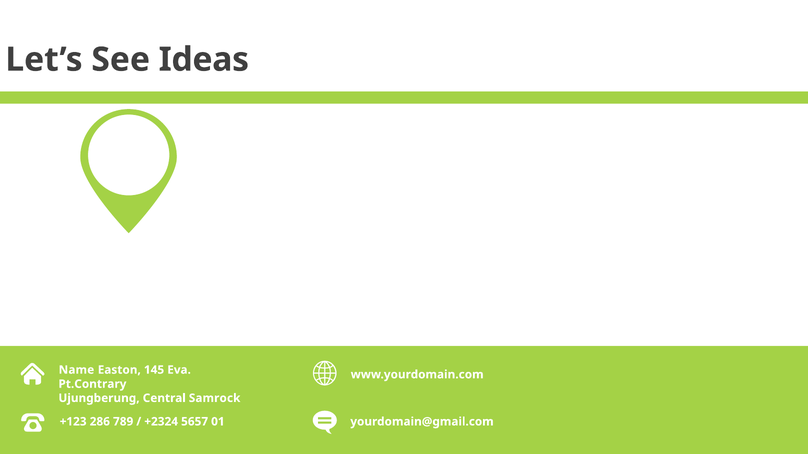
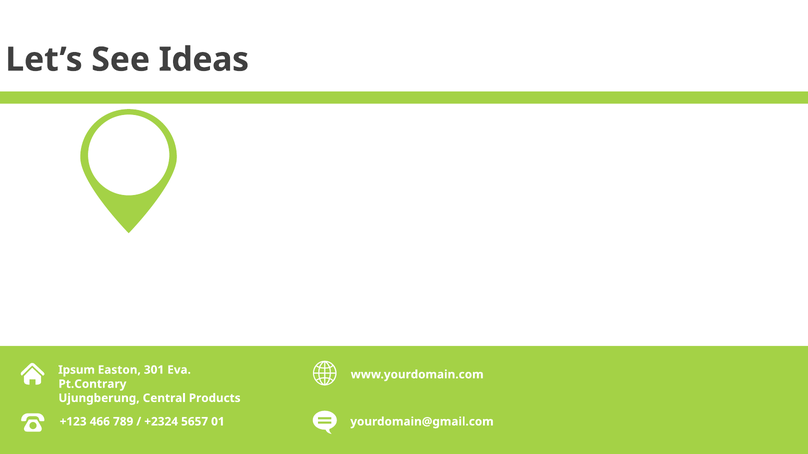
Name: Name -> Ipsum (77, 370)
145: 145 -> 301 (154, 370)
Samrock: Samrock -> Products (215, 399)
286: 286 -> 466 (100, 422)
